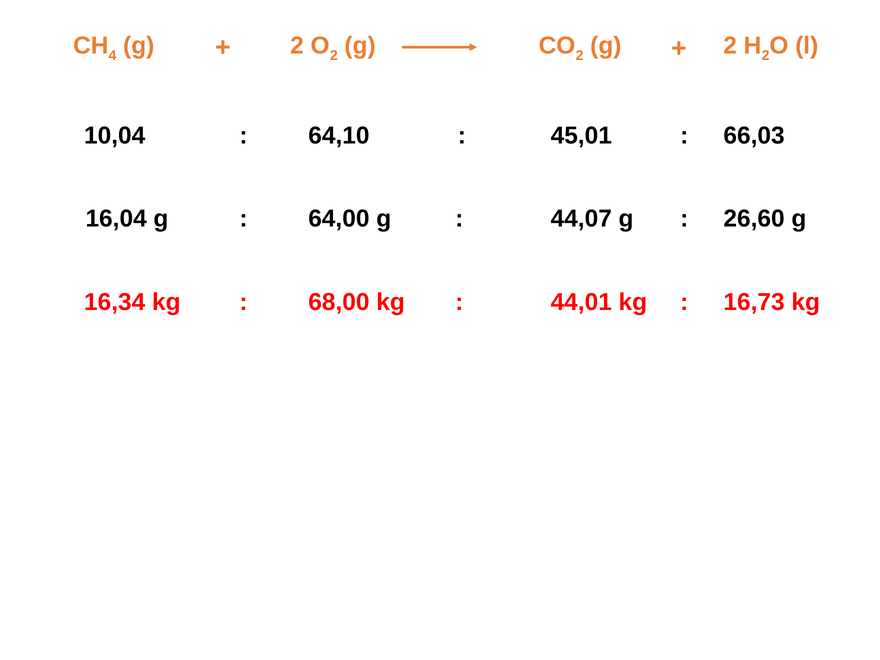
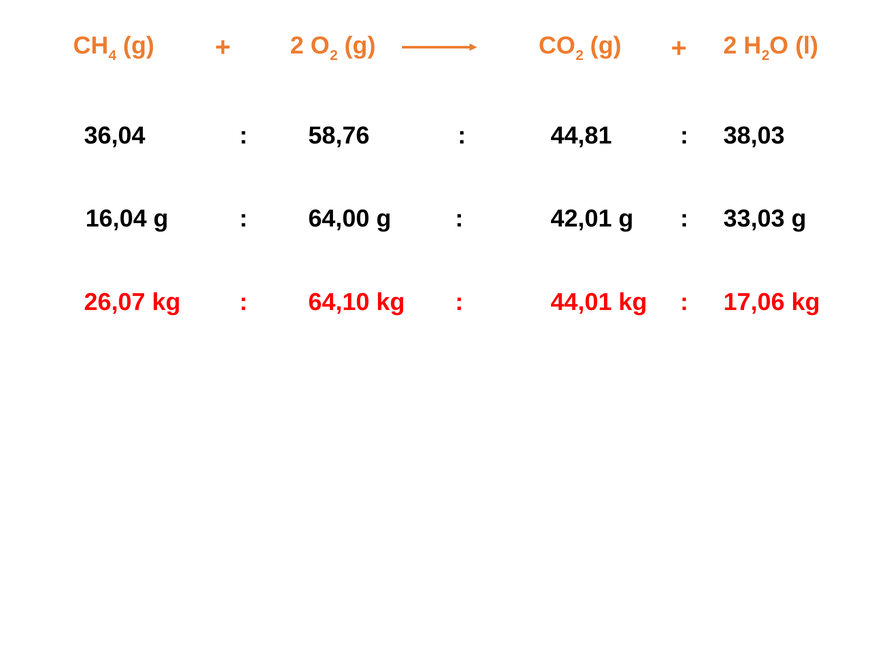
10,04: 10,04 -> 36,04 (115, 136)
64,10: 64,10 -> 58,76 (339, 136)
45,01: 45,01 -> 44,81 (581, 136)
66,03: 66,03 -> 38,03 (754, 136)
44,07: 44,07 -> 42,01 (581, 219)
26,60: 26,60 -> 33,03 (754, 219)
16,34: 16,34 -> 26,07 (115, 302)
68,00: 68,00 -> 64,10 (339, 302)
16,73: 16,73 -> 17,06 (754, 302)
